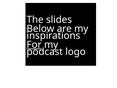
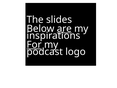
are underline: none -> present (64, 29)
